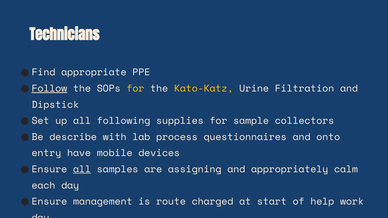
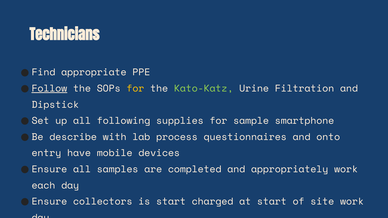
Kato-Katz colour: yellow -> light green (204, 89)
collectors: collectors -> smartphone (305, 121)
all underline: present -> none (82, 169)
are assigning: assigning -> completed (195, 169)
appropriately calm: calm -> work (346, 169)
management: management -> collectors (103, 202)
is route: route -> start (171, 202)
help: help -> site (322, 202)
